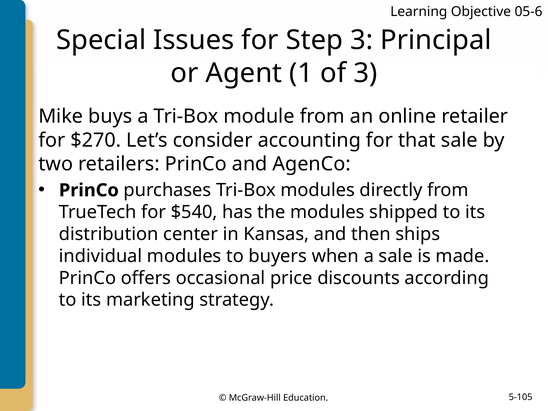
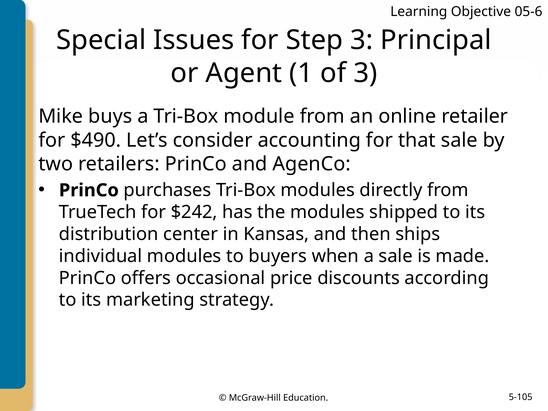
$270: $270 -> $490 (96, 140)
$540: $540 -> $242 (194, 212)
